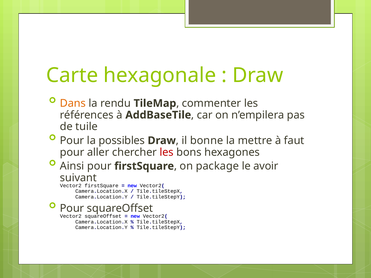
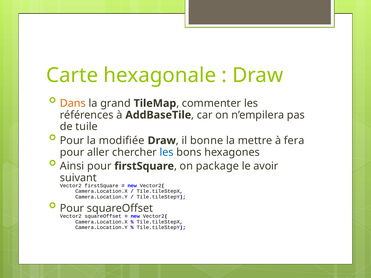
rendu: rendu -> grand (116, 103)
possibles: possibles -> modifiée (122, 141)
faut: faut -> fera (294, 141)
les colour: red -> blue (167, 152)
